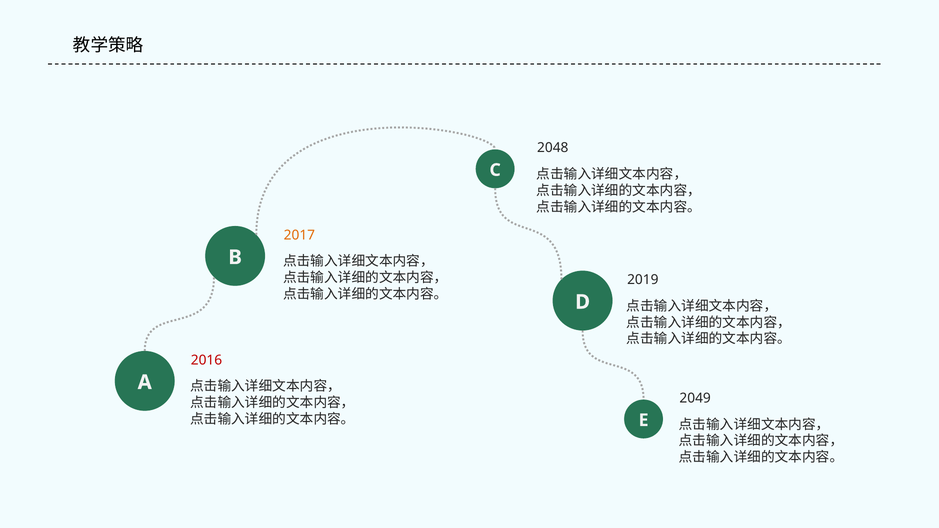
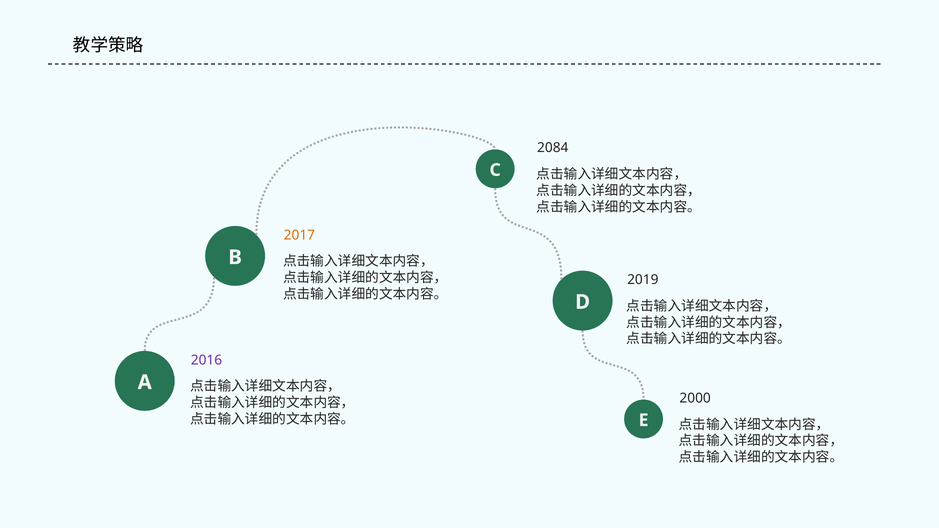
2048: 2048 -> 2084 (553, 148)
2016 colour: red -> purple (206, 360)
2049: 2049 -> 2000 (695, 399)
